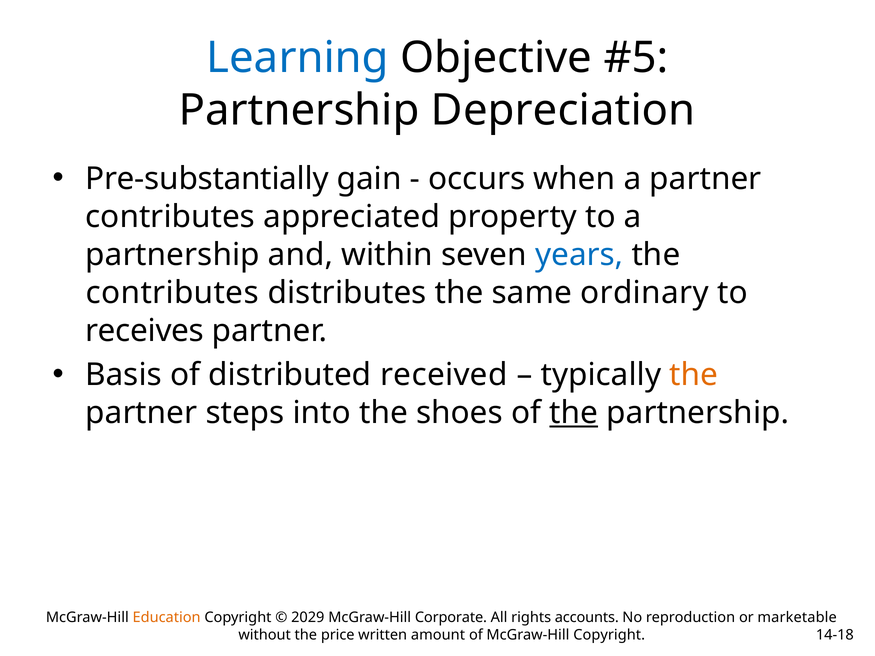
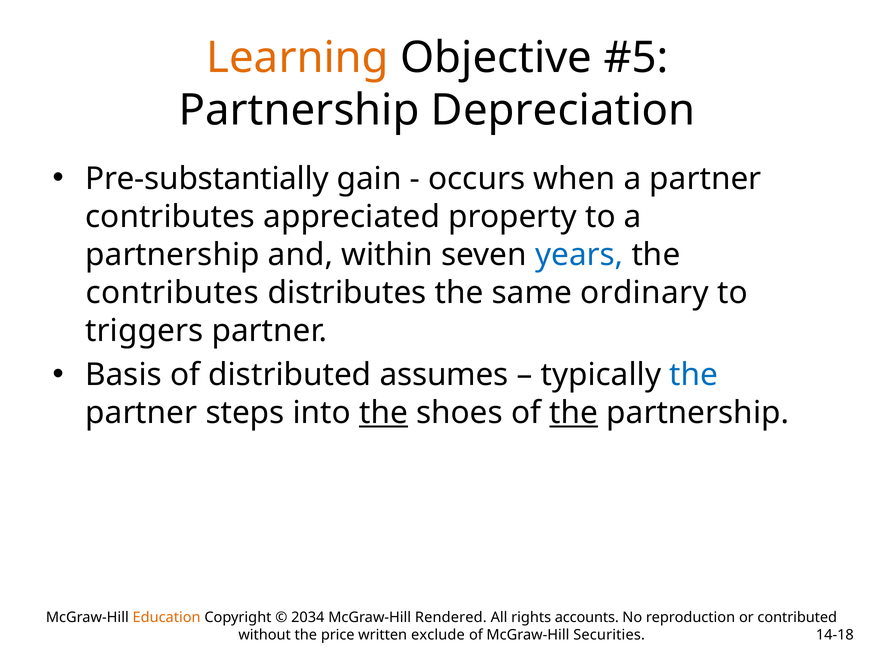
Learning colour: blue -> orange (298, 58)
receives: receives -> triggers (144, 331)
received: received -> assumes (444, 375)
the colour: orange -> blue (694, 375)
the underline: none -> present (384, 413)
2029: 2029 -> 2034 (308, 618)
Corporate: Corporate -> Rendered (451, 618)
marketable: marketable -> contributed (797, 618)
amount: amount -> exclude (438, 635)
McGraw-Hill Copyright: Copyright -> Securities (609, 635)
